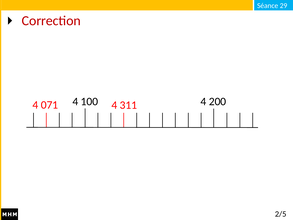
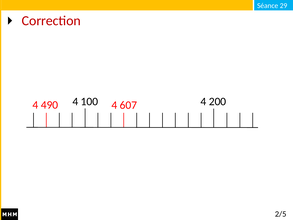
071: 071 -> 490 (49, 105)
311: 311 -> 607 (128, 105)
